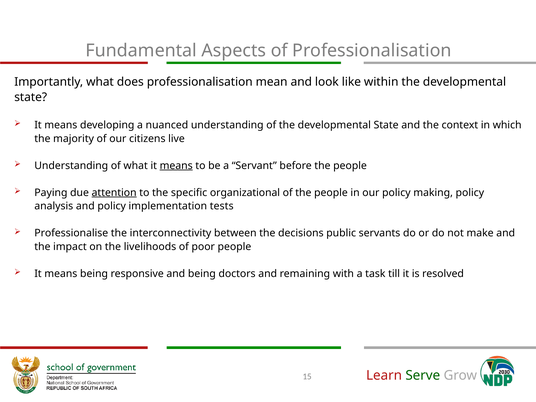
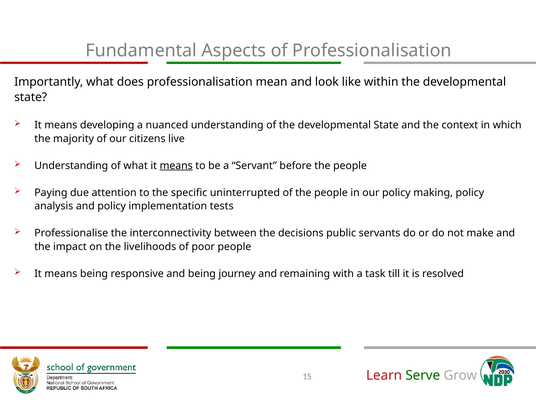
attention underline: present -> none (114, 193)
organizational: organizational -> uninterrupted (245, 193)
doctors: doctors -> journey (237, 274)
